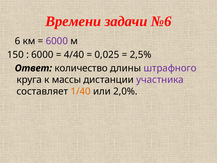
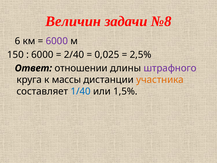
Времени: Времени -> Величин (73, 21)
№6: №6 -> №8 (161, 21)
4/40: 4/40 -> 2/40 (74, 55)
количество: количество -> отношении (81, 68)
участника colour: purple -> orange (160, 80)
1/40 colour: orange -> blue (81, 91)
2,0%: 2,0% -> 1,5% (125, 91)
